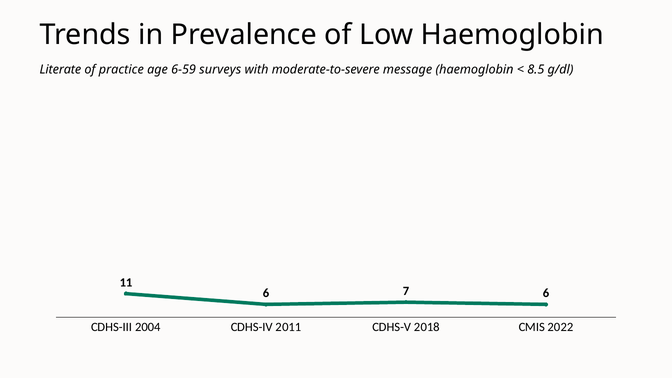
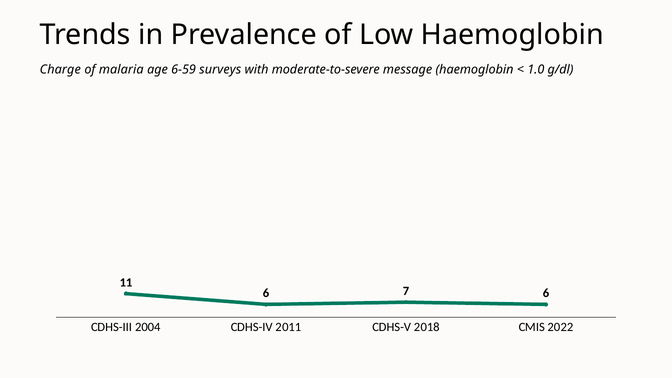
Literate: Literate -> Charge (60, 70)
practice: practice -> malaria (121, 70)
8.5: 8.5 -> 1.0 (536, 70)
